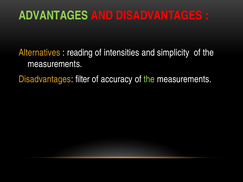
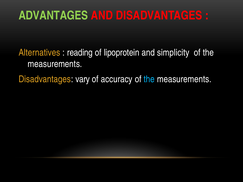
intensities: intensities -> lipoprotein (122, 53)
filter: filter -> vary (83, 79)
the colour: light green -> light blue (149, 79)
